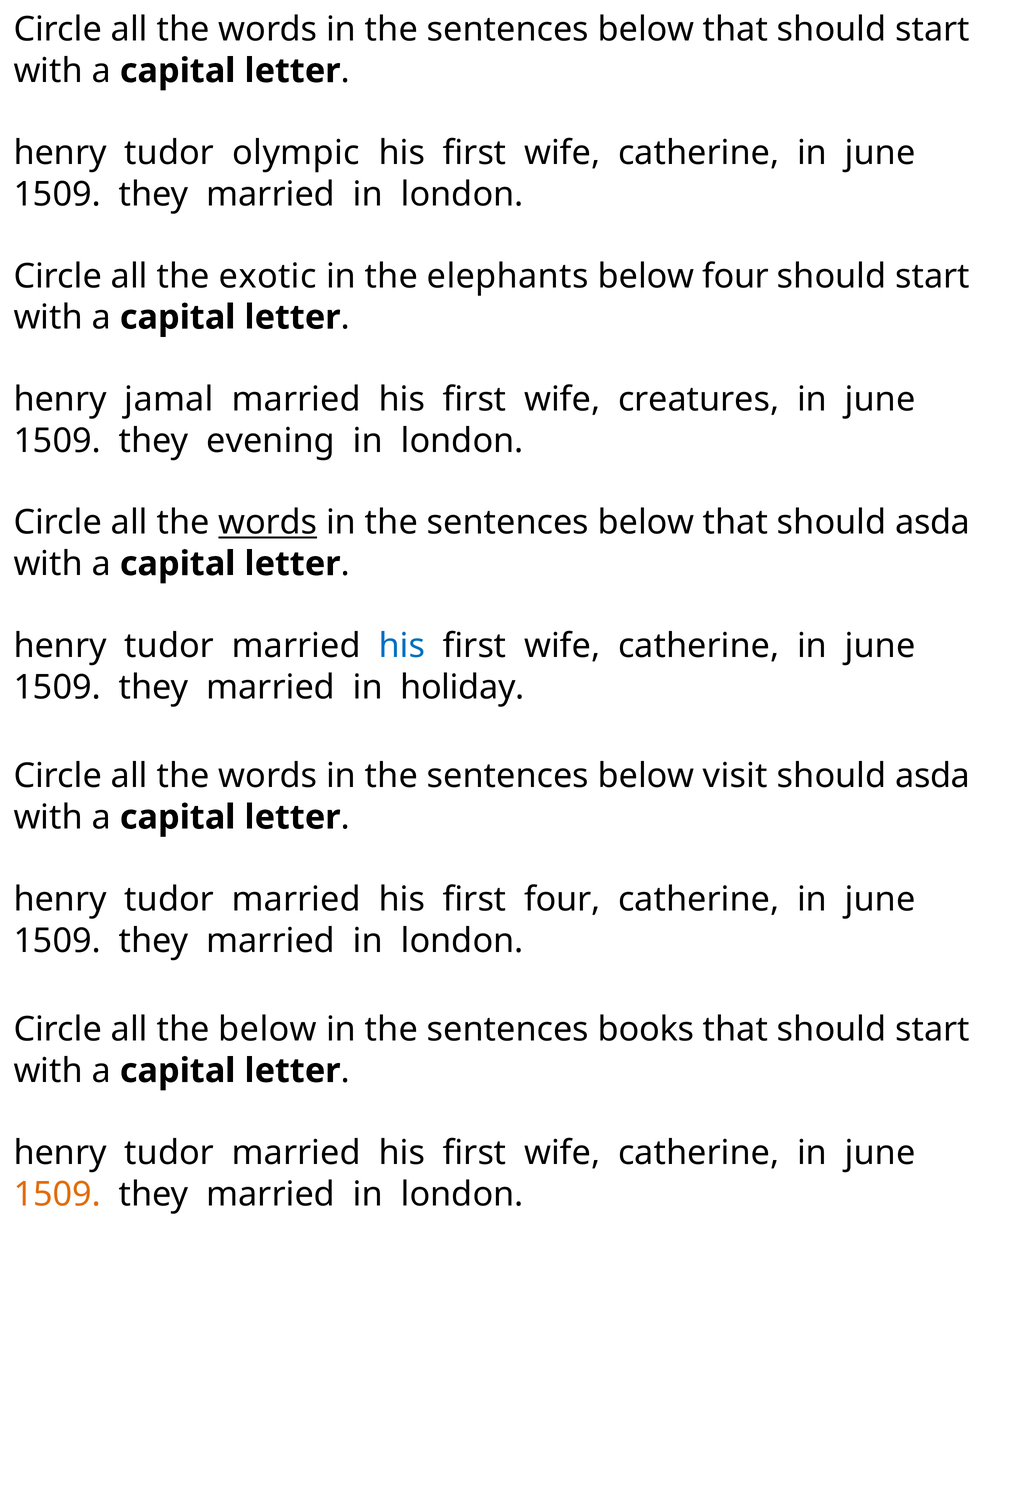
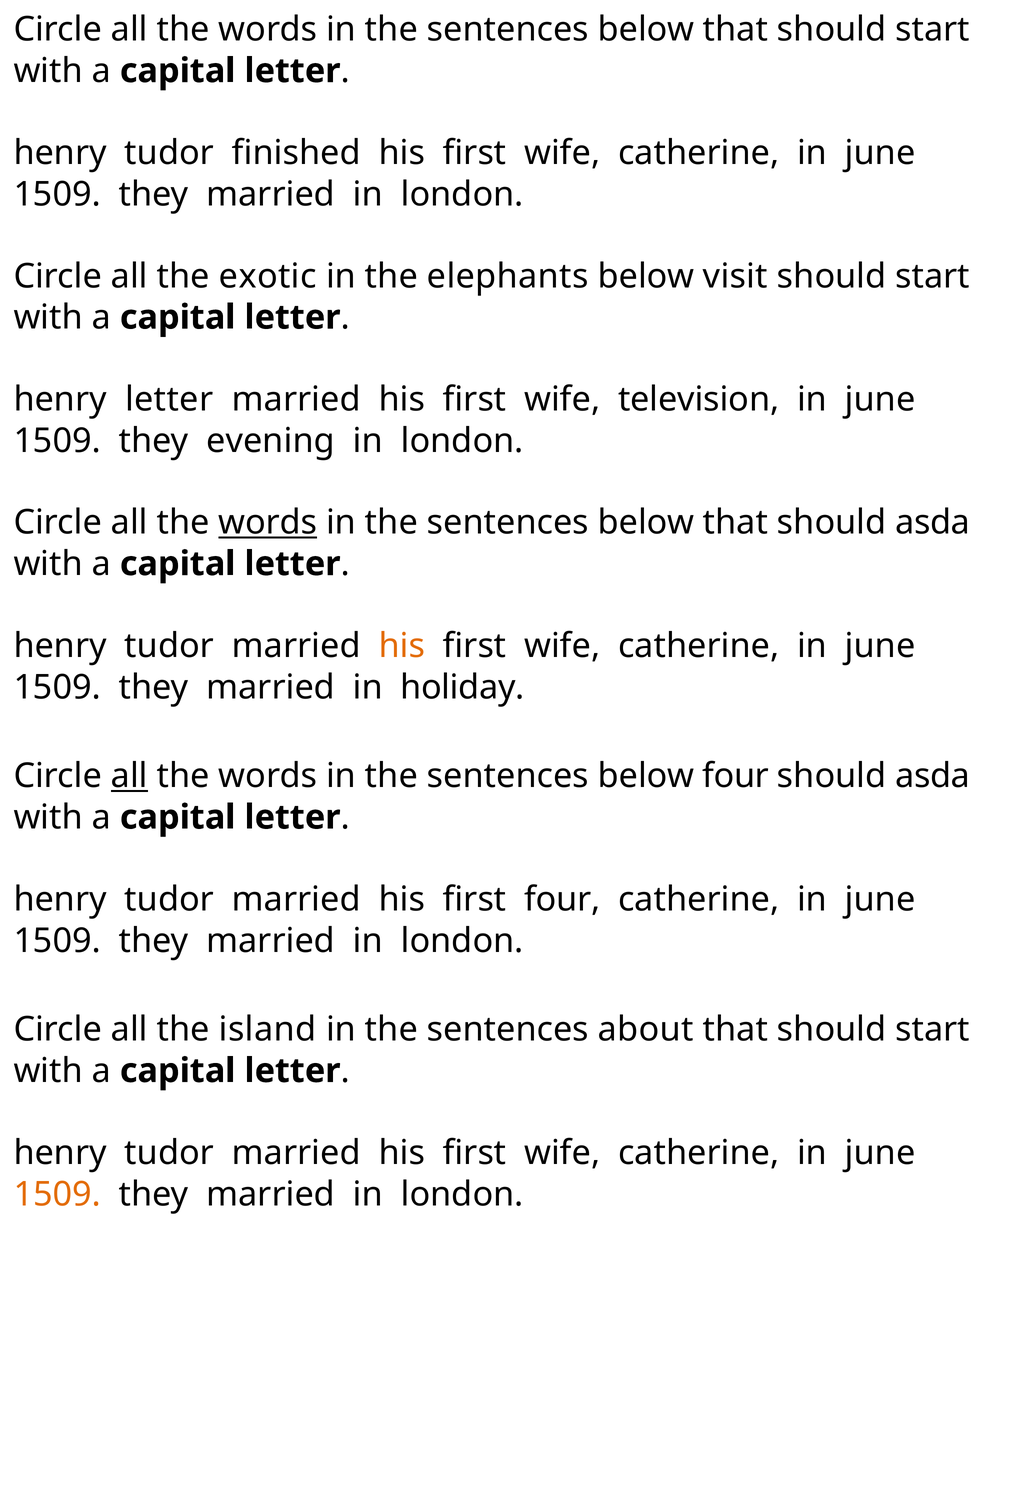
olympic: olympic -> finished (296, 153)
below four: four -> visit (735, 276)
henry jamal: jamal -> letter (169, 400)
creatures: creatures -> television (699, 400)
his colour: blue -> orange (402, 646)
all underline: none -> present (129, 776)
below visit: visit -> four (736, 776)
the below: below -> island (268, 1030)
books: books -> about (646, 1030)
